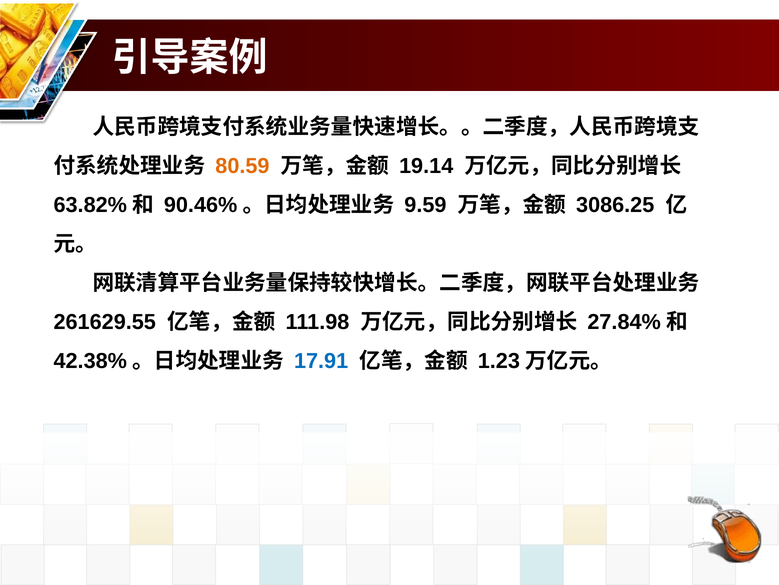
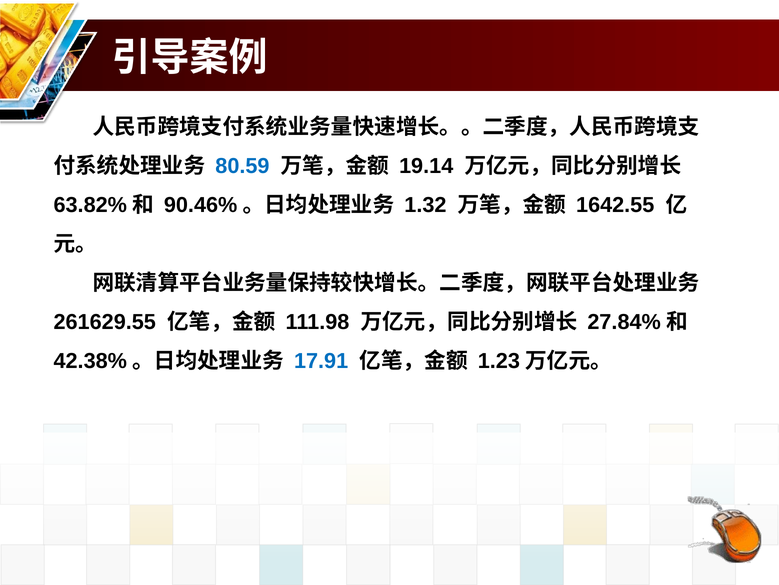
80.59 colour: orange -> blue (242, 166)
9.59: 9.59 -> 1.32 (425, 205)
3086.25: 3086.25 -> 1642.55 (615, 205)
